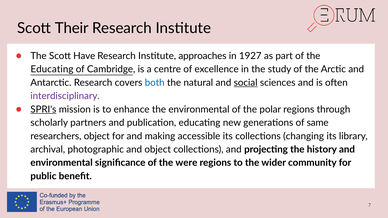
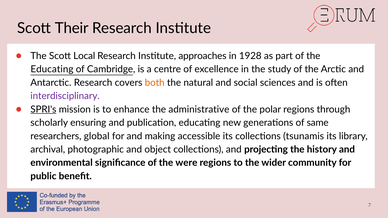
Have: Have -> Local (84, 56)
1927: 1927 -> 1928 (250, 56)
both colour: blue -> orange (155, 83)
social underline: present -> none (246, 83)
the environmental: environmental -> administrative (199, 109)
partners: partners -> ensuring (88, 123)
researchers object: object -> global (97, 136)
changing: changing -> tsunamis (304, 136)
